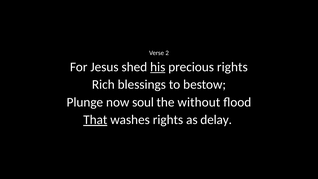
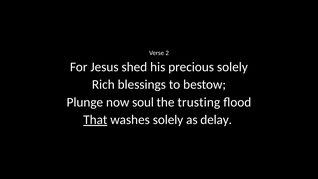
his underline: present -> none (158, 67)
precious rights: rights -> solely (232, 67)
without: without -> trusting (199, 102)
washes rights: rights -> solely (168, 120)
